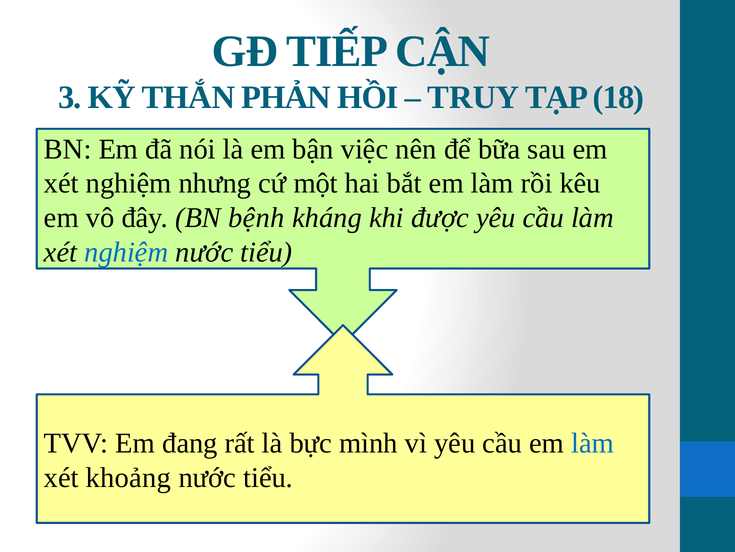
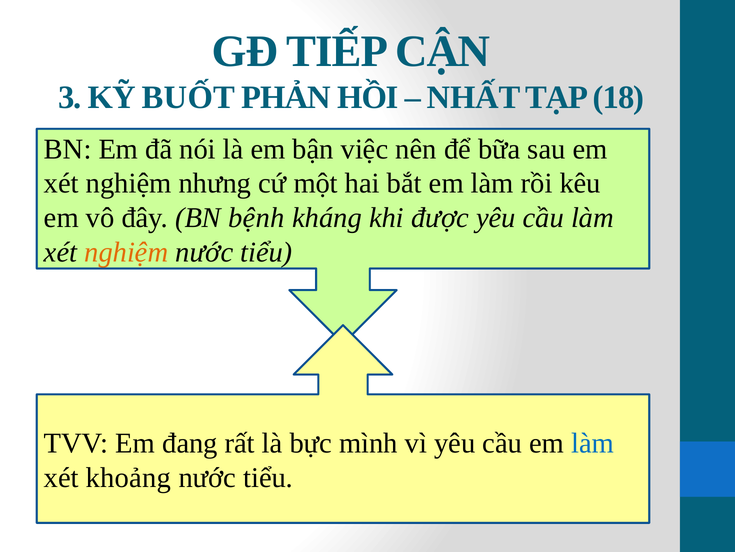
THẮN: THẮN -> BUỐT (188, 97)
TRUY: TRUY -> NHẤT (474, 97)
nghiệm colour: blue -> orange (126, 252)
